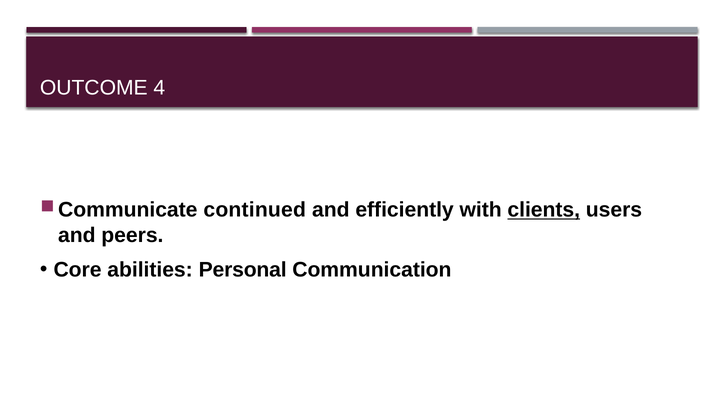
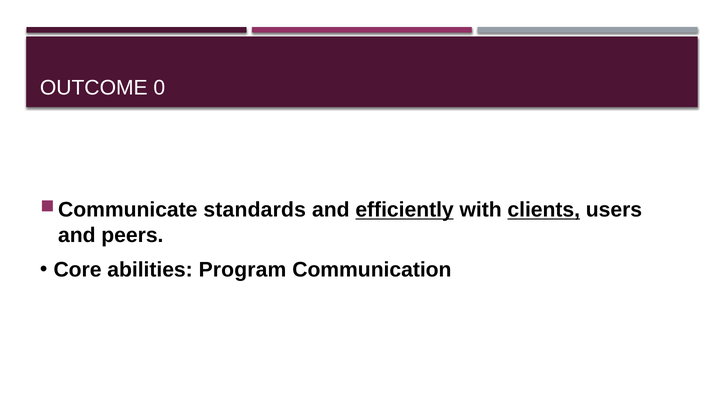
4: 4 -> 0 (159, 88)
continued: continued -> standards (255, 210)
efficiently underline: none -> present (405, 210)
Personal: Personal -> Program (242, 270)
